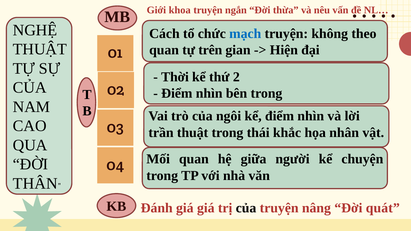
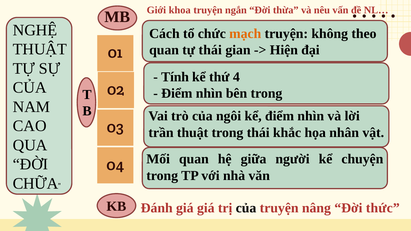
mạch colour: blue -> orange (245, 34)
tự trên: trên -> thái (210, 50)
Thời: Thời -> Tính (175, 77)
2: 2 -> 4 (236, 77)
THÂN: THÂN -> CHỮA (36, 184)
quát: quát -> thức (383, 208)
